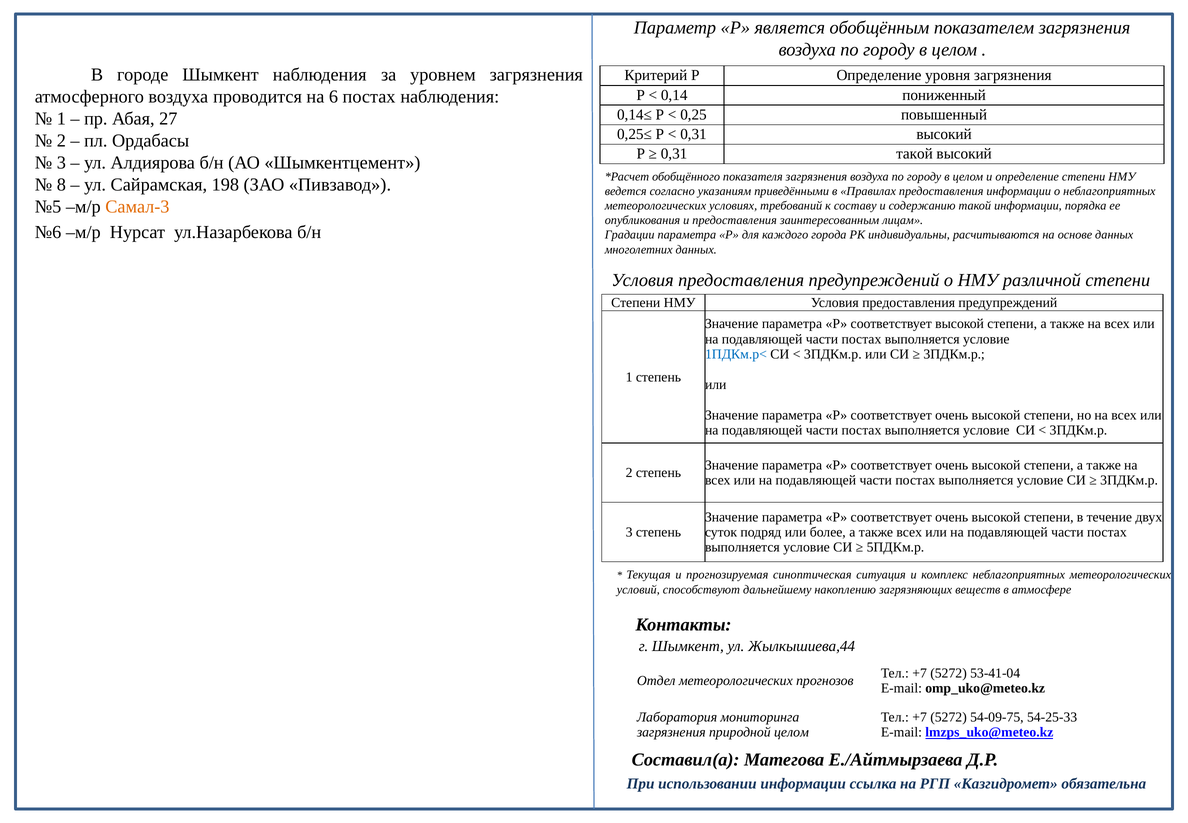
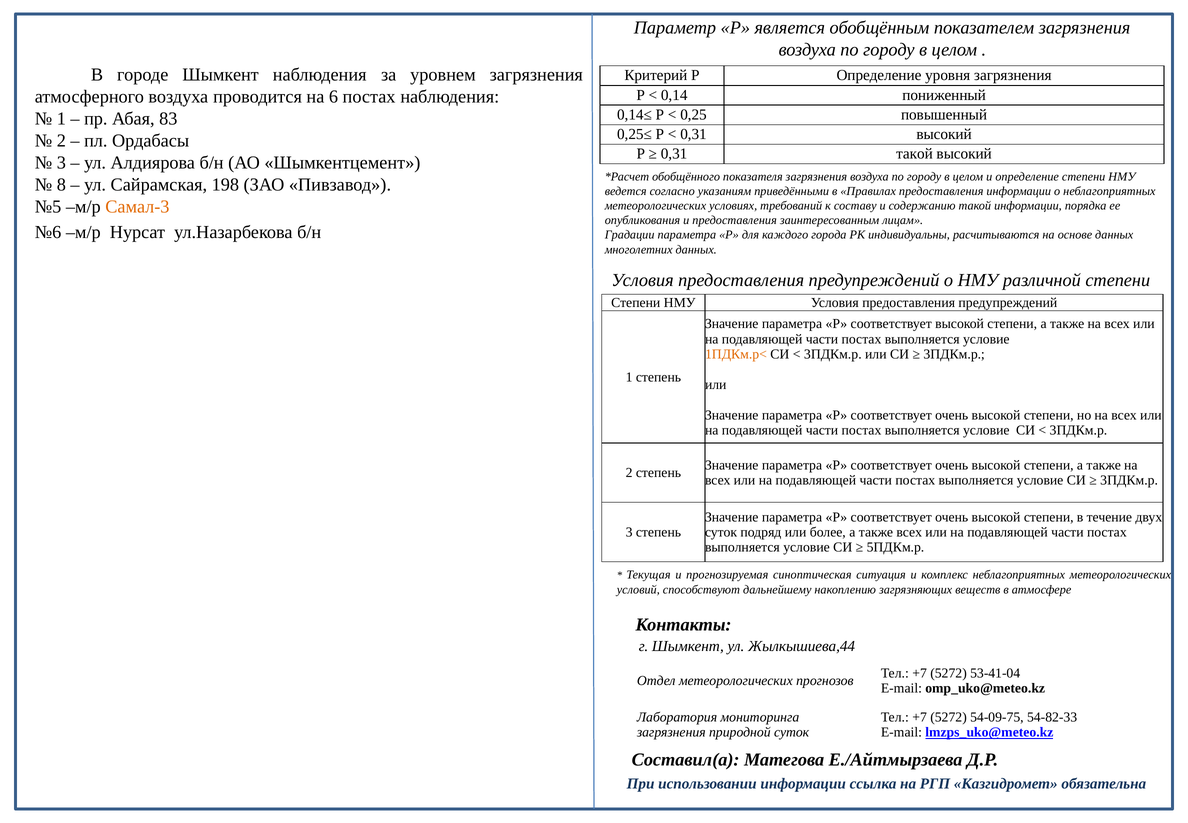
27: 27 -> 83 (168, 119)
1ПДКм.р< colour: blue -> orange (736, 354)
54-25-33: 54-25-33 -> 54-82-33 (1052, 717)
природной целом: целом -> суток (792, 732)
